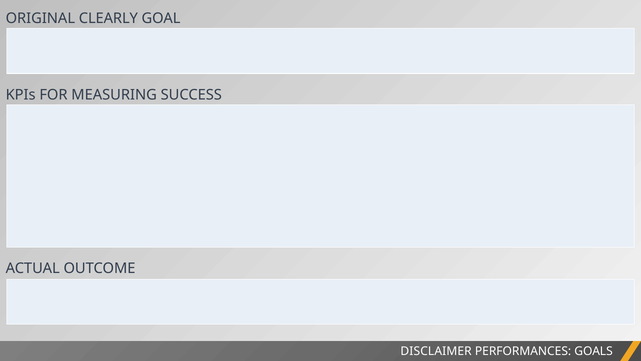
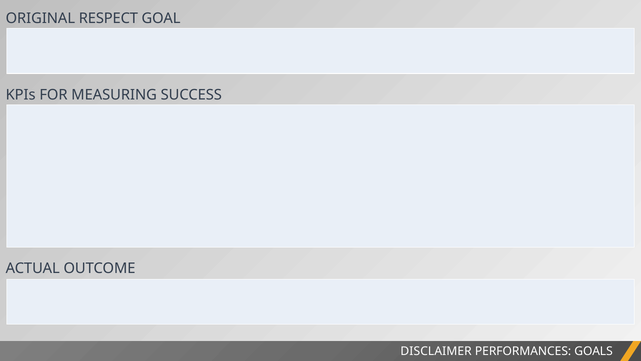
CLEARLY: CLEARLY -> RESPECT (108, 18)
